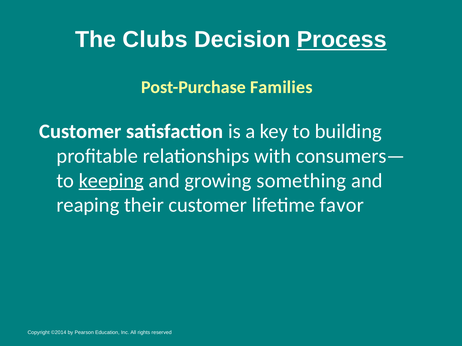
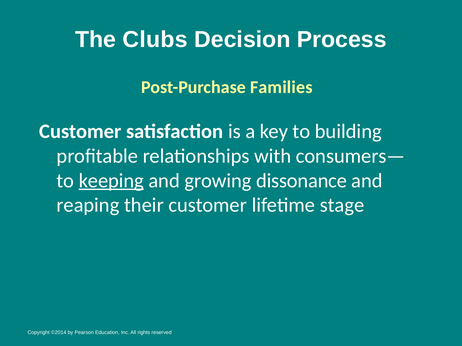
Process underline: present -> none (342, 40)
something: something -> dissonance (302, 181)
favor: favor -> stage (342, 206)
